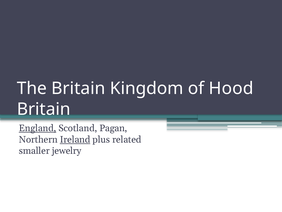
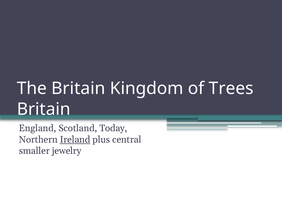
Hood: Hood -> Trees (231, 88)
England underline: present -> none (38, 128)
Pagan: Pagan -> Today (113, 128)
related: related -> central (127, 139)
